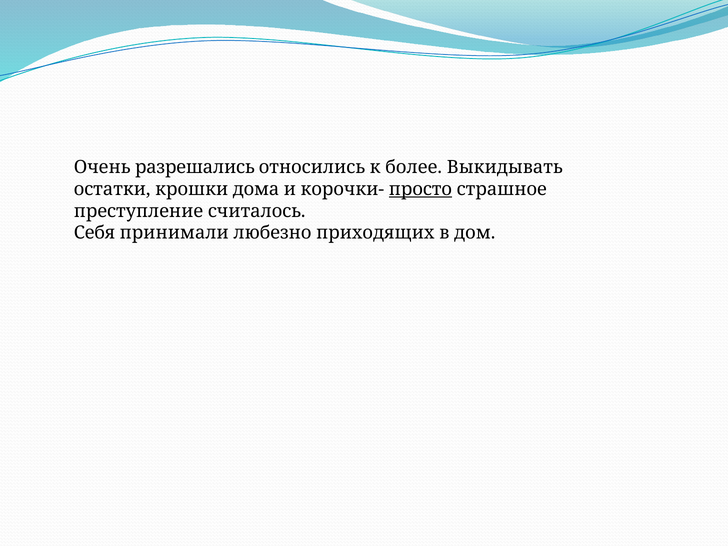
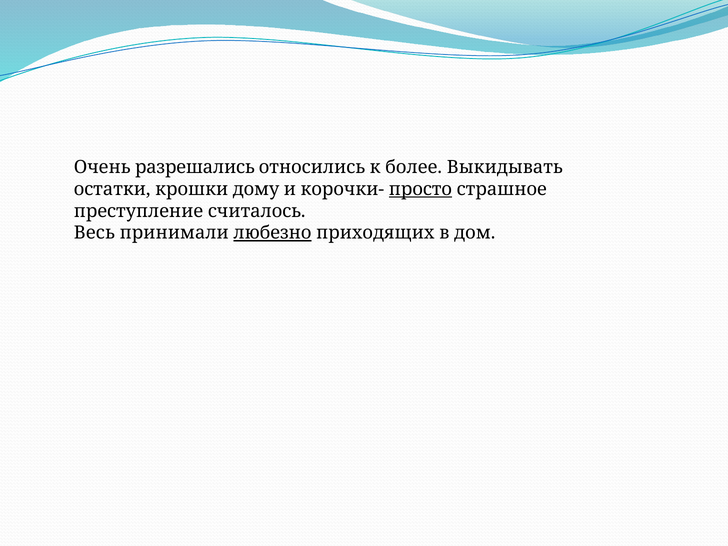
дома: дома -> дому (256, 189)
Себя: Себя -> Весь (94, 233)
любезно underline: none -> present (272, 233)
